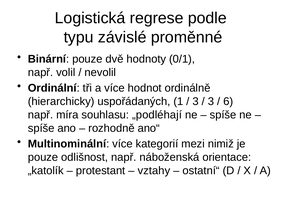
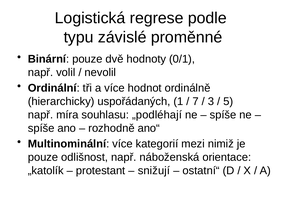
3: 3 -> 7 (196, 101)
6: 6 -> 5 (228, 101)
vztahy: vztahy -> snižují (154, 170)
